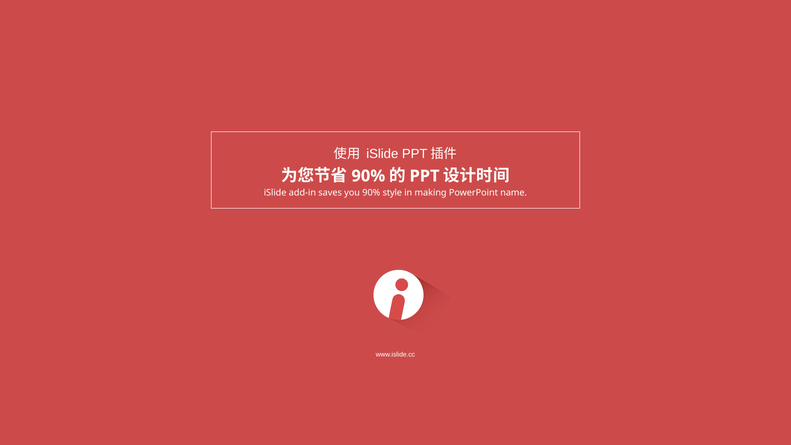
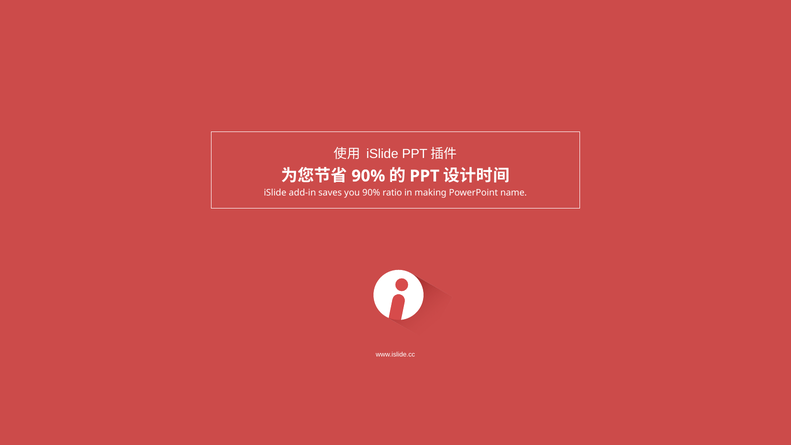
style: style -> ratio (392, 193)
